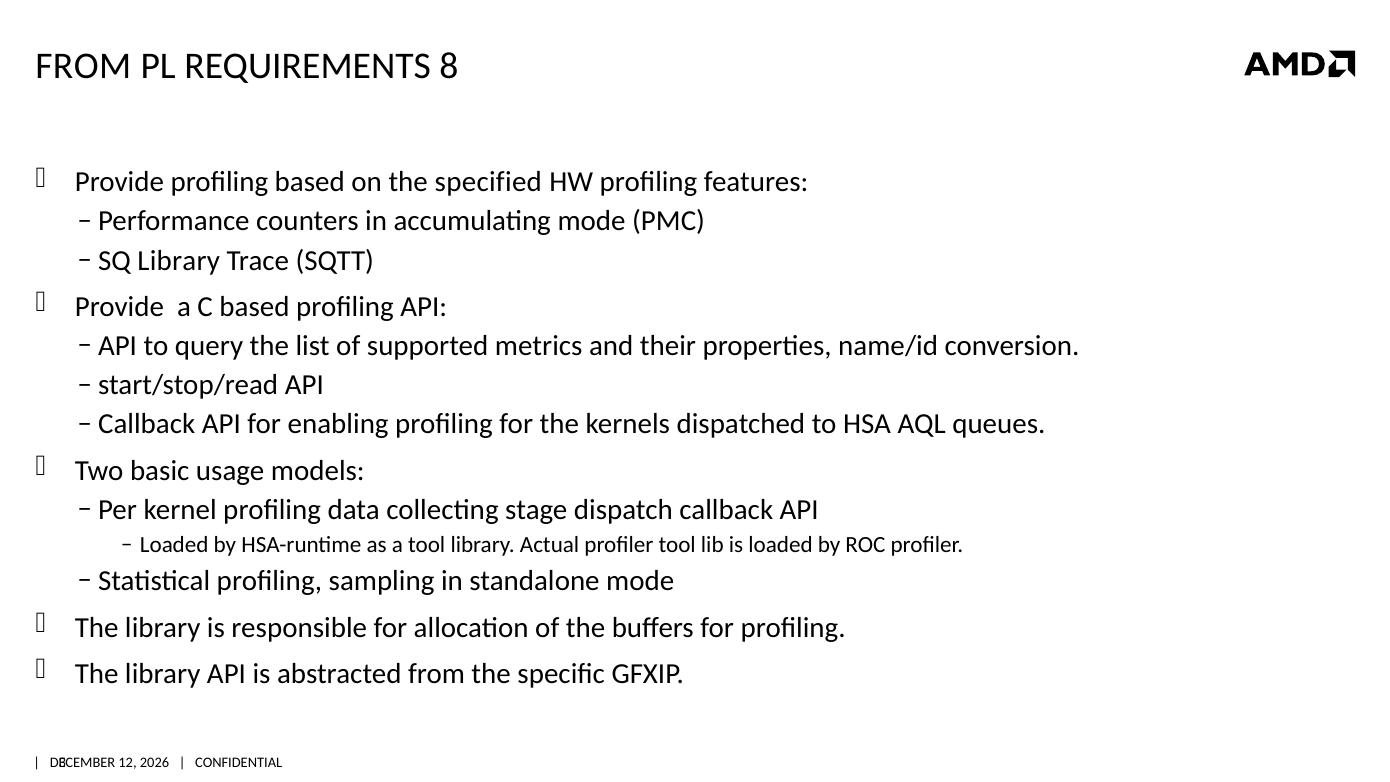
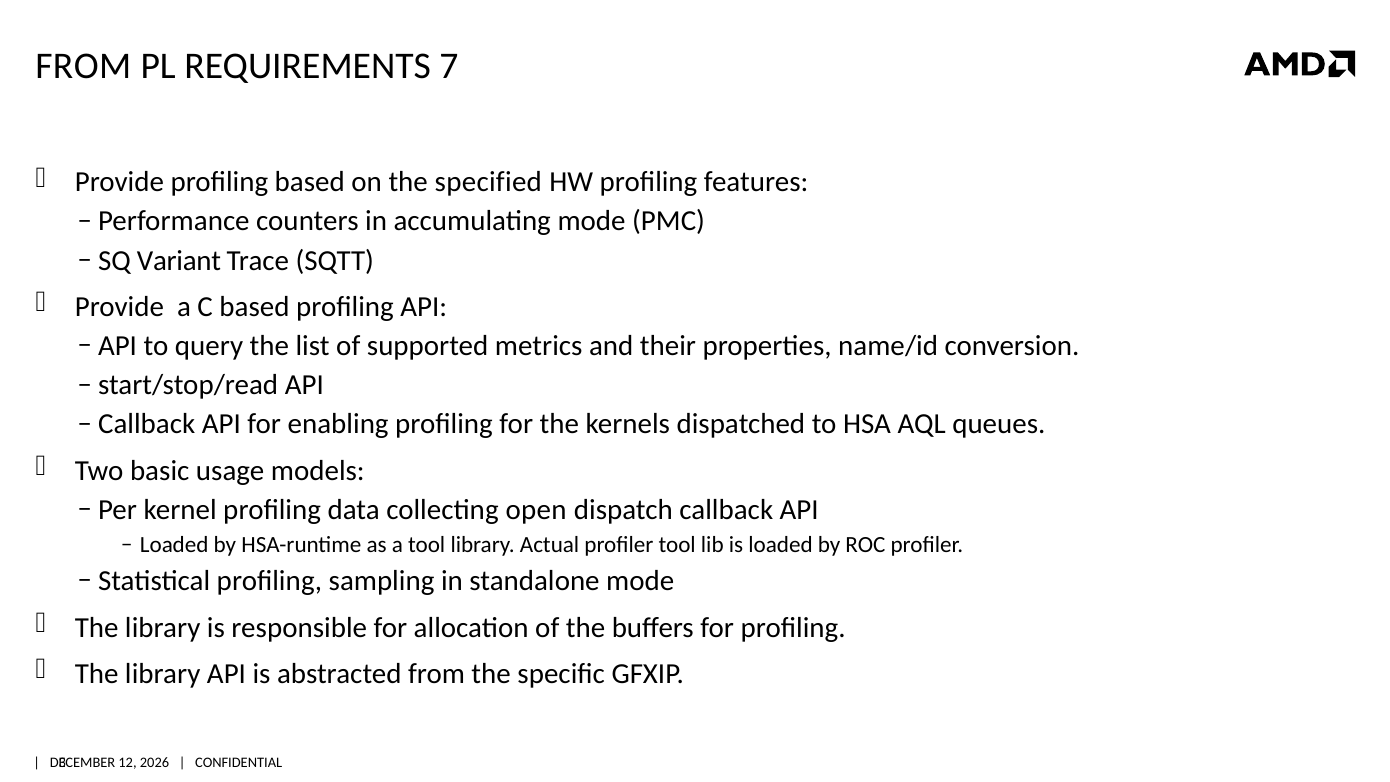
8: 8 -> 7 (449, 66)
Library: Library -> Variant (179, 260)
stage: stage -> open (536, 510)
